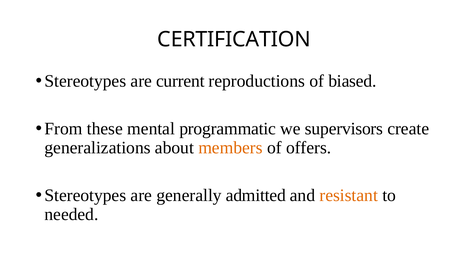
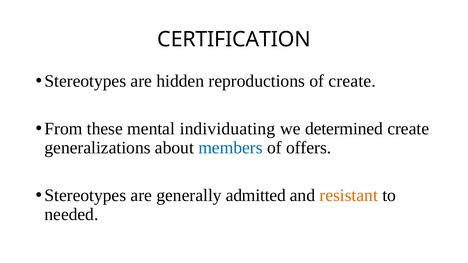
current: current -> hidden (180, 81)
of biased: biased -> create (352, 81)
programmatic: programmatic -> individuating (227, 129)
supervisors: supervisors -> determined (344, 129)
members colour: orange -> blue (230, 148)
